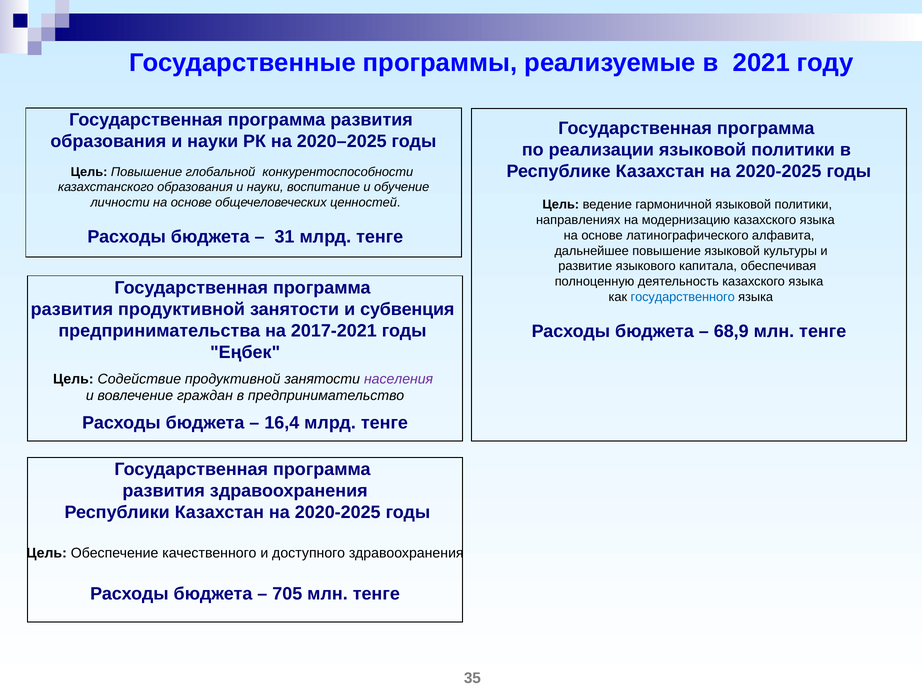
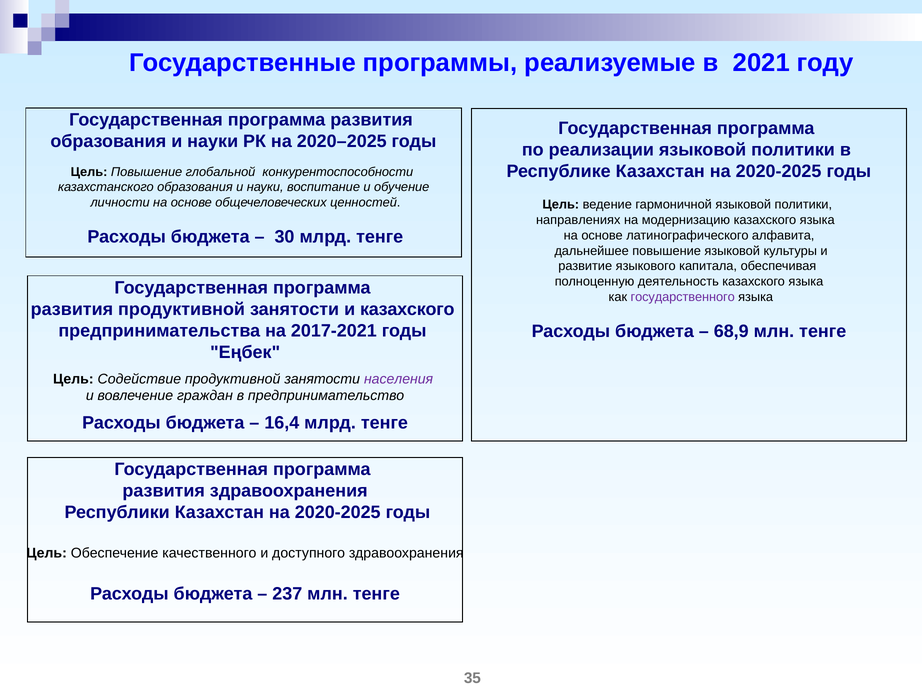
31: 31 -> 30 (284, 237)
государственного colour: blue -> purple (683, 297)
и субвенция: субвенция -> казахского (407, 309)
705: 705 -> 237 (287, 594)
